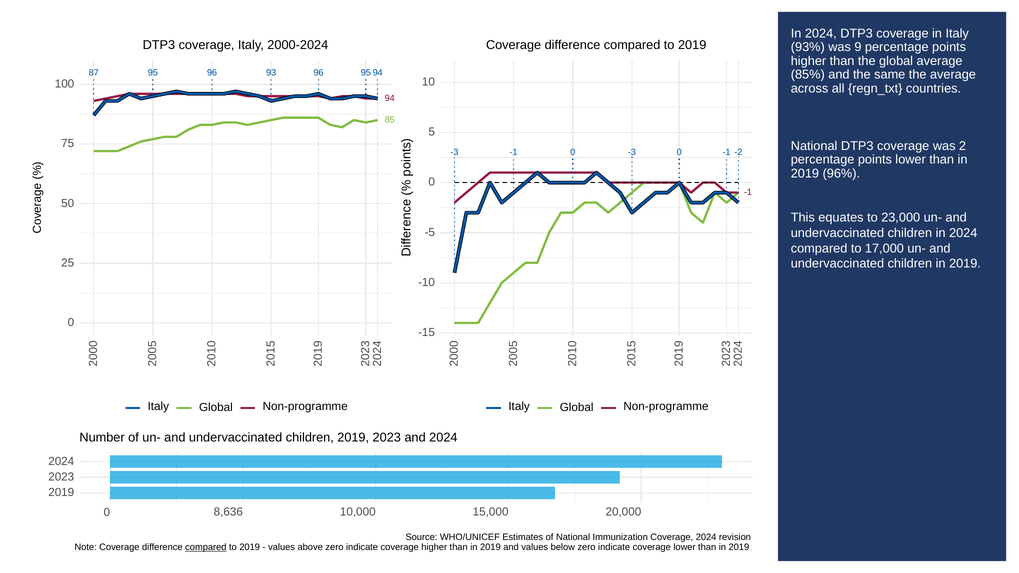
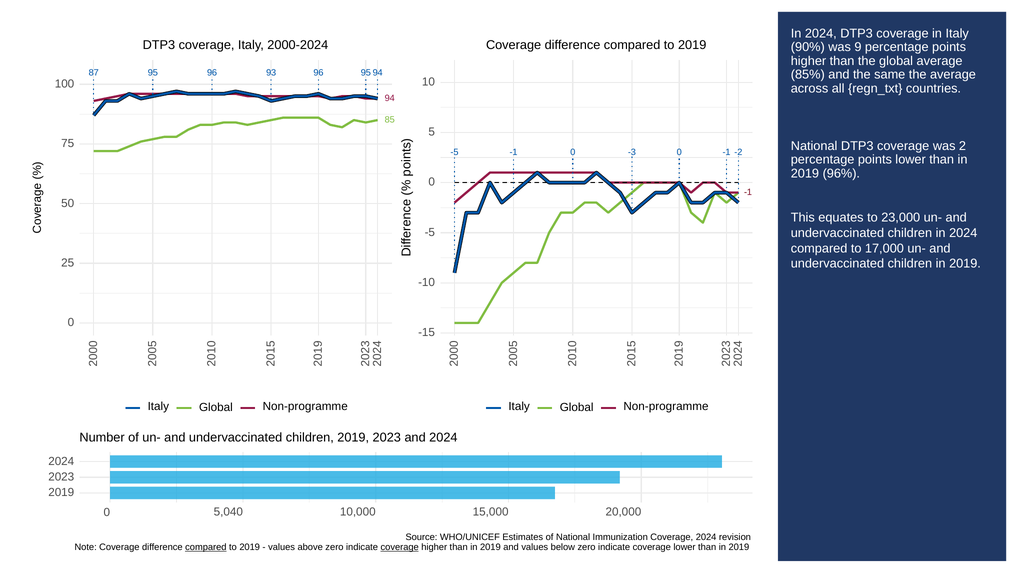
93%: 93% -> 90% (808, 47)
-3: -3 -> -5 (454, 152)
8,636: 8,636 -> 5,040 (228, 512)
coverage underline: none -> present (400, 547)
